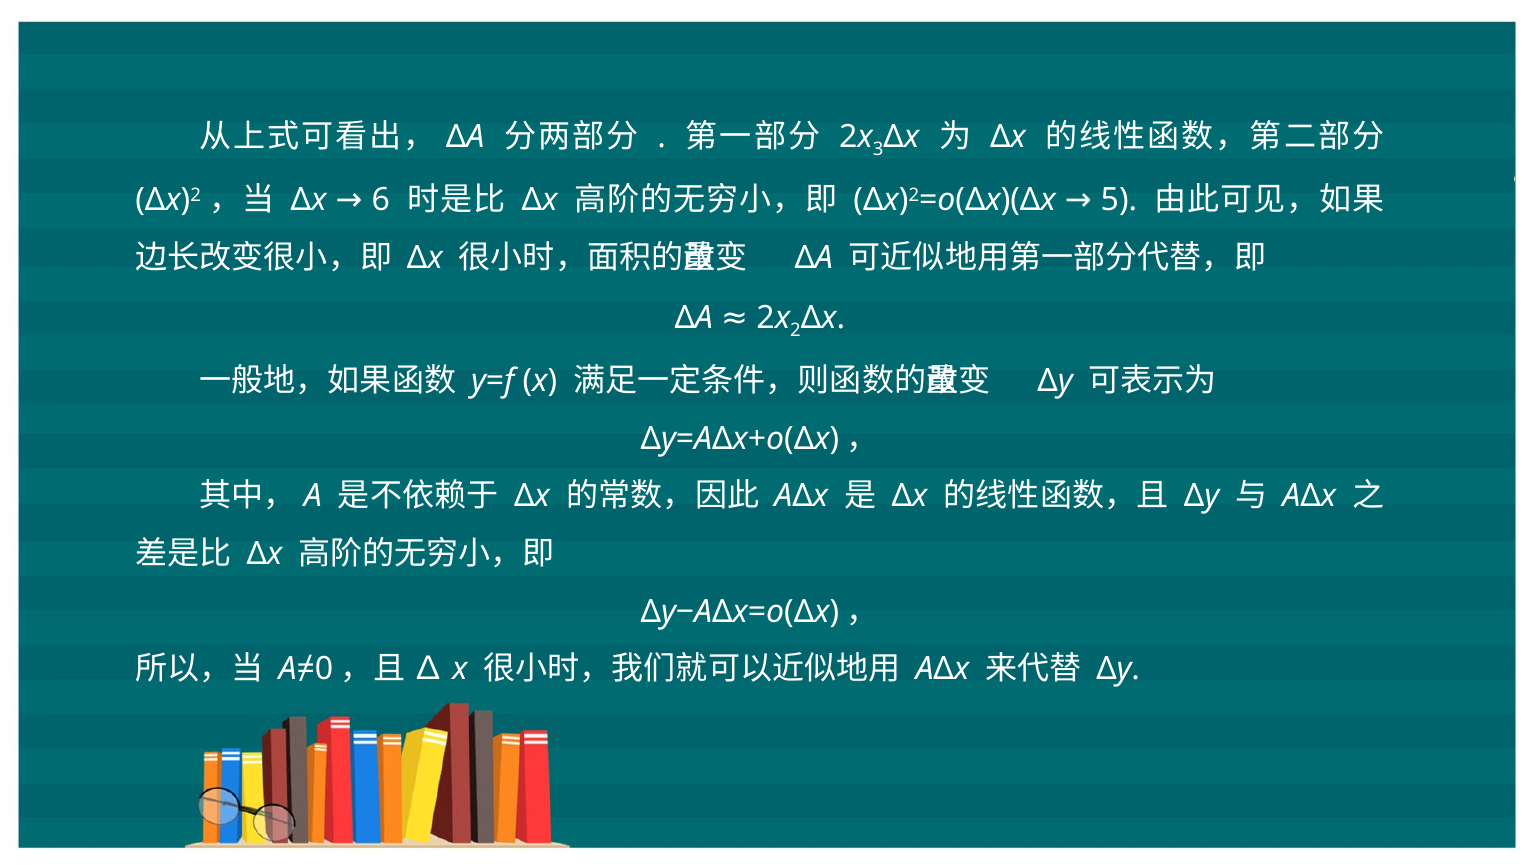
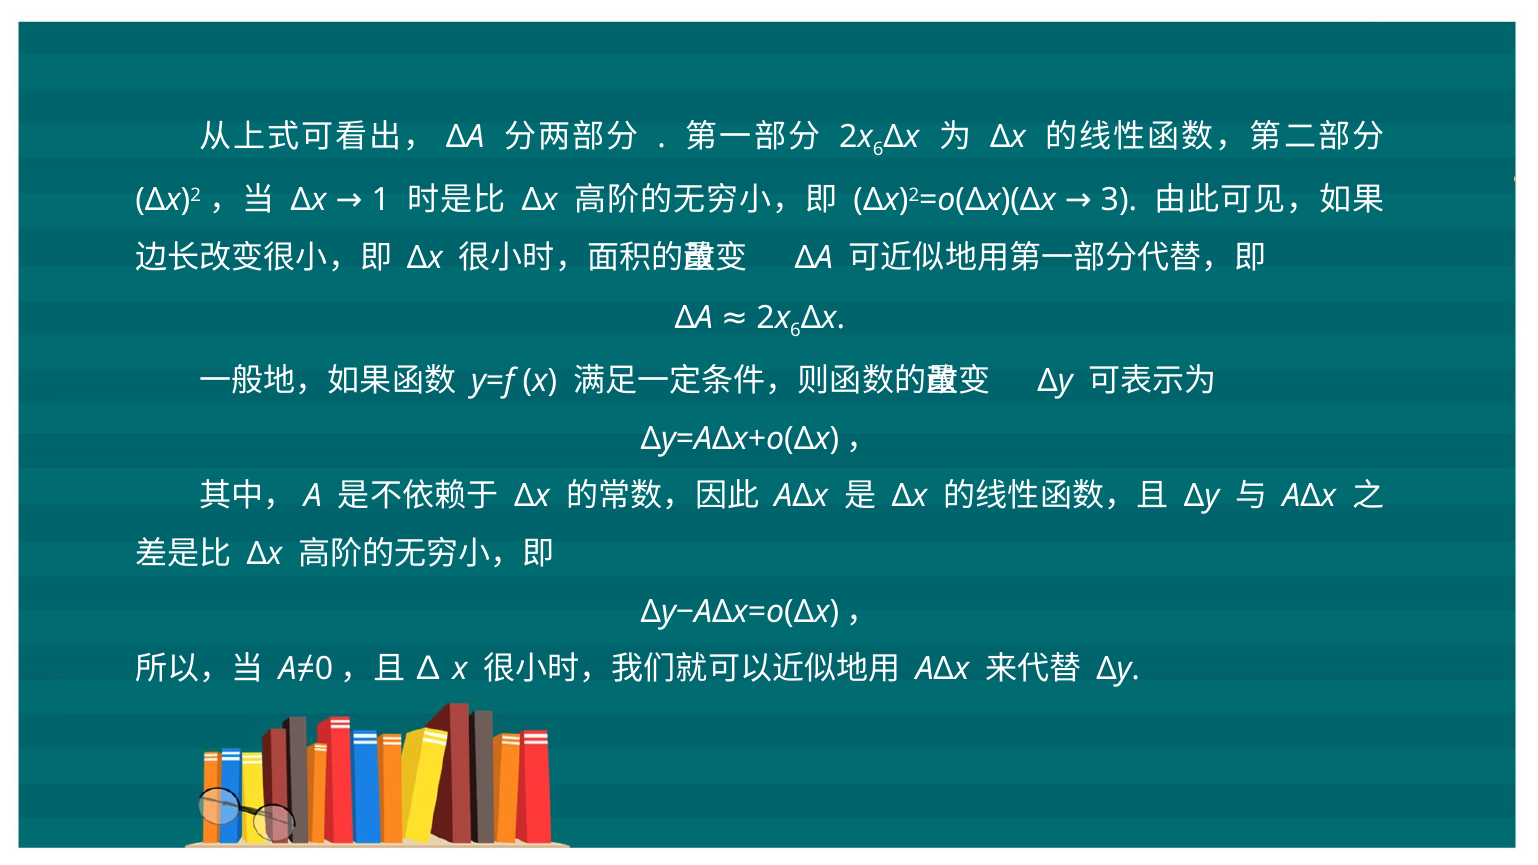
3: 3 -> 6 (878, 150)
5: 5 -> 3 (1119, 200)
6: 6 -> 1 (381, 200)
x 2: 2 -> 6 (796, 331)
